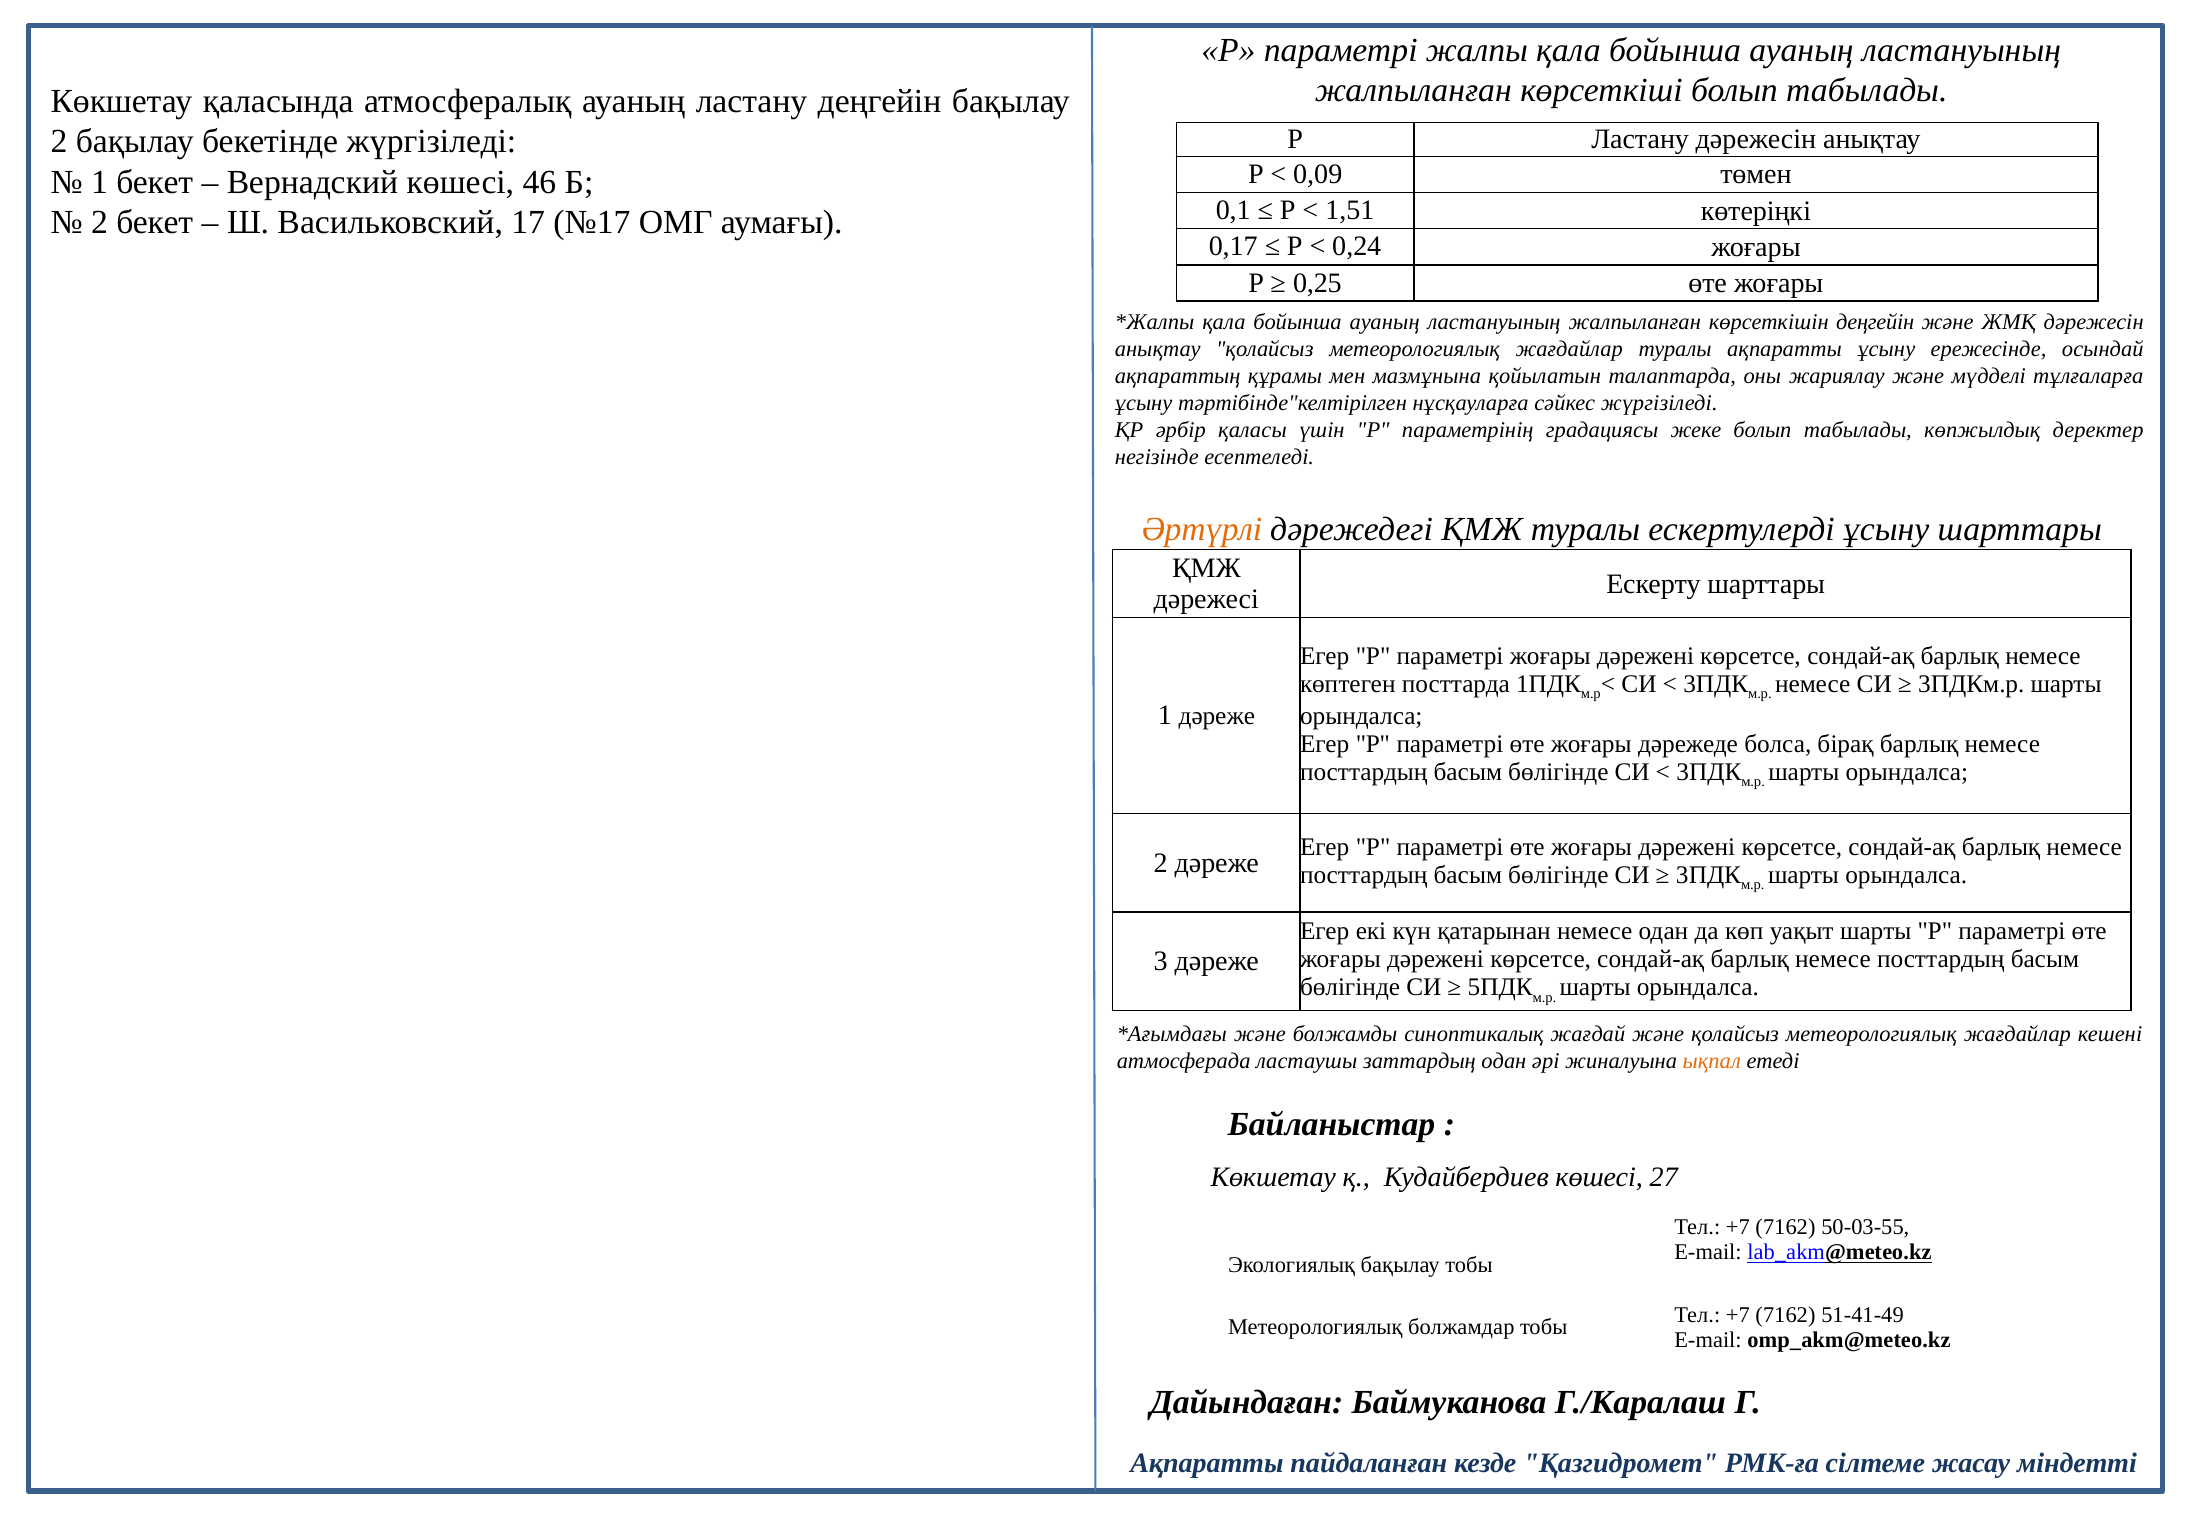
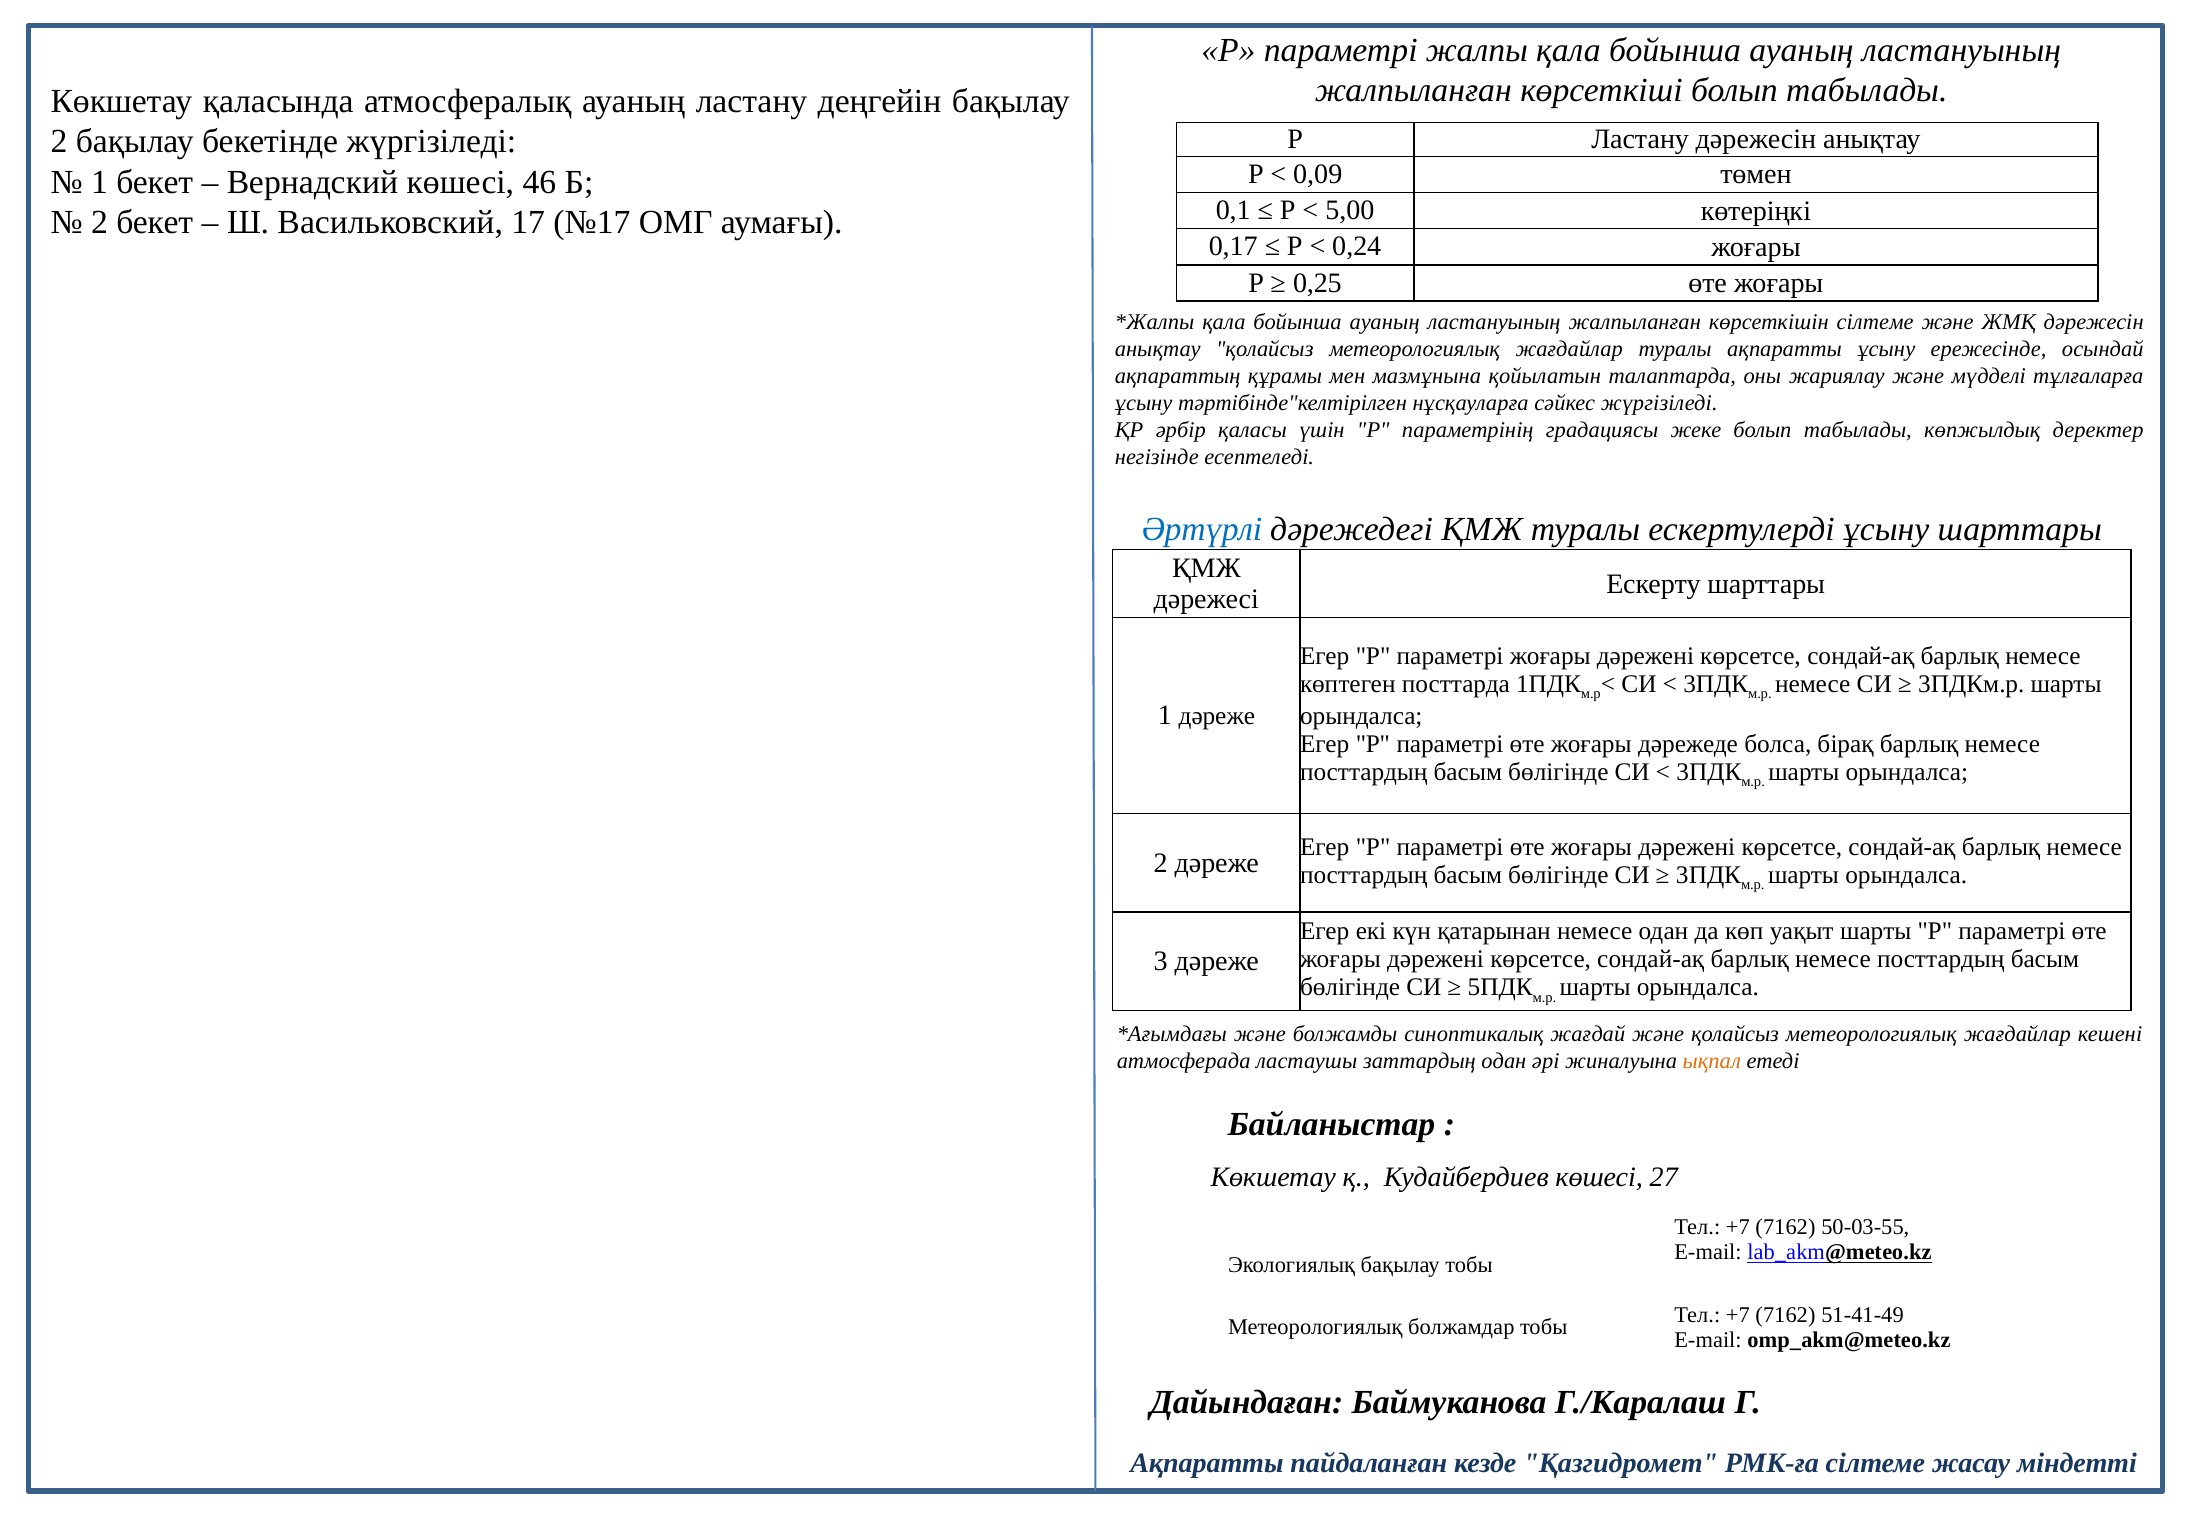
1,51: 1,51 -> 5,00 (1350, 210)
көрсеткішін деңгейін: деңгейін -> сілтеме (1875, 322)
Әртүрлі colour: orange -> blue (1202, 529)
